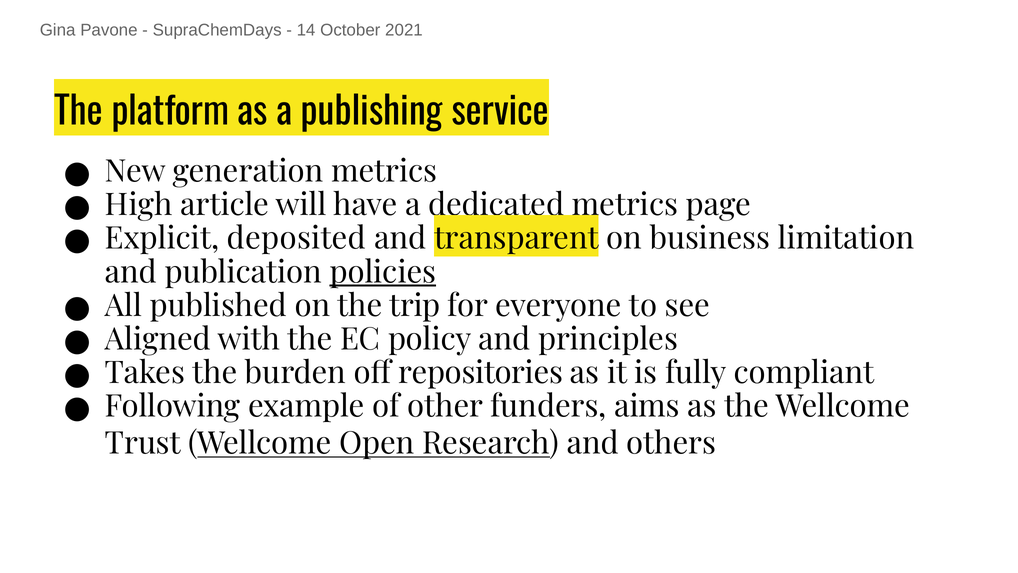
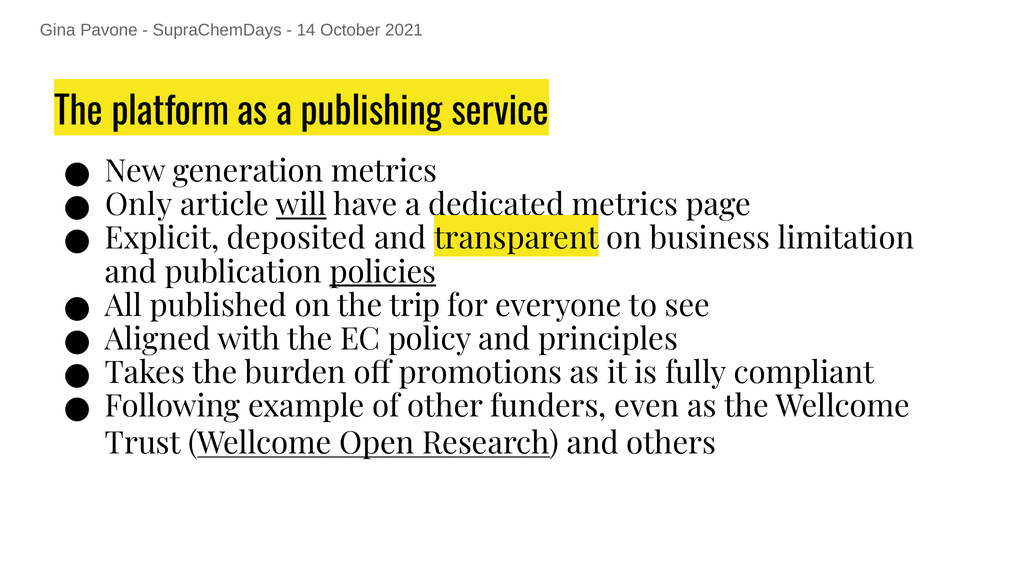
High: High -> Only (139, 205)
will underline: none -> present (301, 205)
repositories: repositories -> promotions (480, 373)
aims: aims -> even (647, 406)
